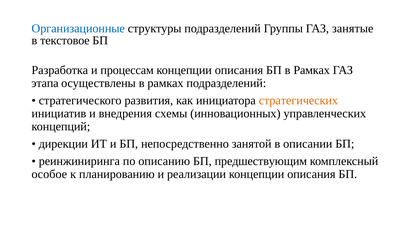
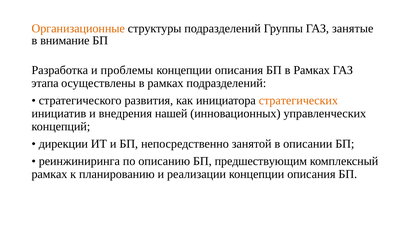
Организационные colour: blue -> orange (78, 28)
текстовое: текстовое -> внимание (65, 41)
процессам: процессам -> проблемы (127, 70)
схемы: схемы -> нашей (171, 113)
особое: особое -> рамках (49, 174)
